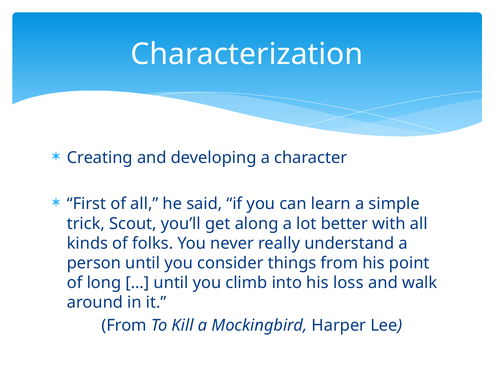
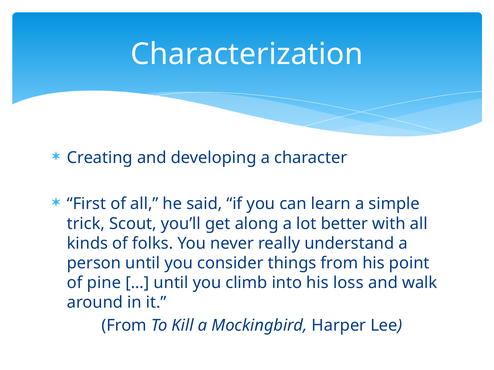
long: long -> pine (104, 283)
